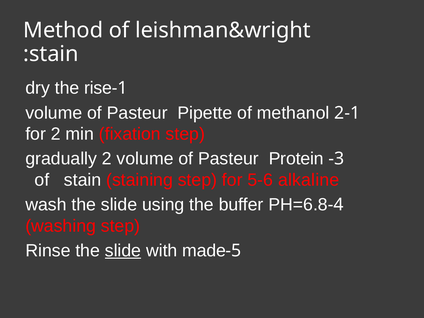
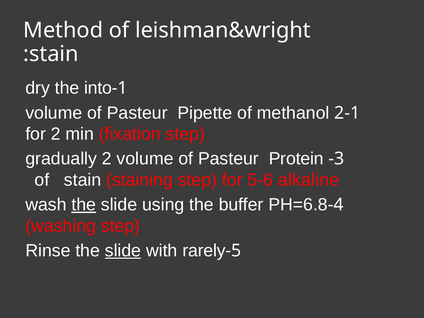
rise: rise -> into (98, 88)
the underline: none -> present (84, 205)
made: made -> rarely (204, 251)
